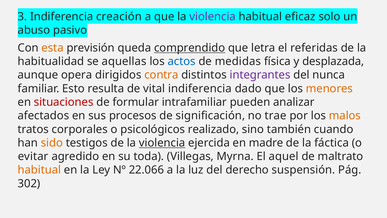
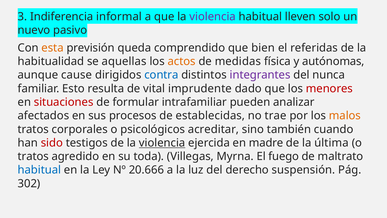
creación: creación -> informal (119, 17)
eficaz: eficaz -> lleven (300, 17)
abuso: abuso -> nuevo (34, 30)
comprendido underline: present -> none (190, 48)
letra: letra -> bien (263, 48)
actos colour: blue -> orange (182, 61)
desplazada: desplazada -> autónomas (333, 61)
opera: opera -> cause (77, 75)
contra colour: orange -> blue (161, 75)
vital indiferencia: indiferencia -> imprudente (200, 88)
menores colour: orange -> red (329, 88)
significación: significación -> establecidas (210, 116)
realizado: realizado -> acreditar (213, 129)
sido colour: orange -> red (52, 143)
fáctica: fáctica -> última (332, 143)
evitar: evitar -> tratos (33, 156)
aquel: aquel -> fuego (284, 156)
habitual colour: orange -> blue (39, 170)
22.066: 22.066 -> 20.666 (146, 170)
